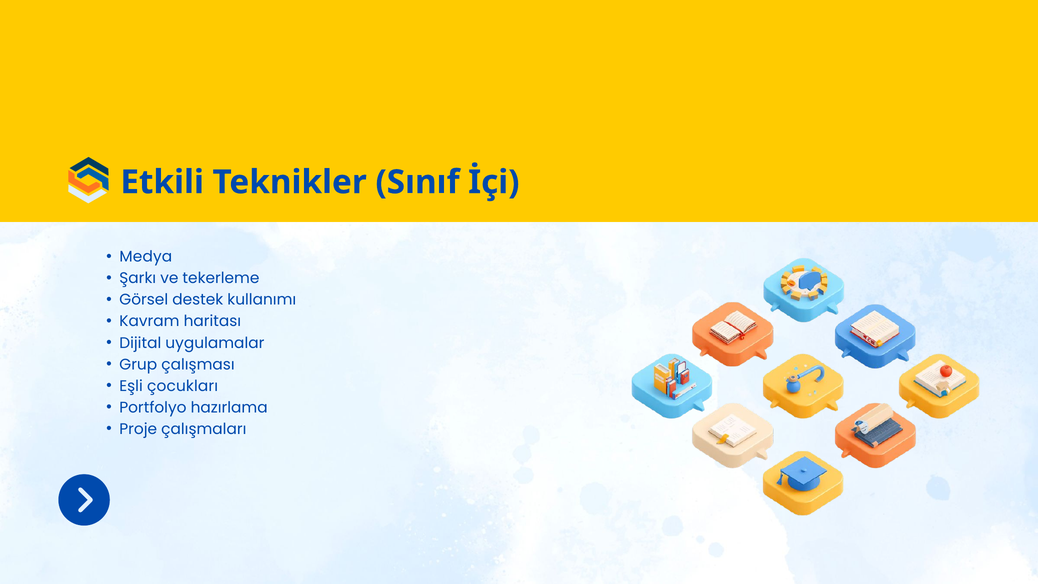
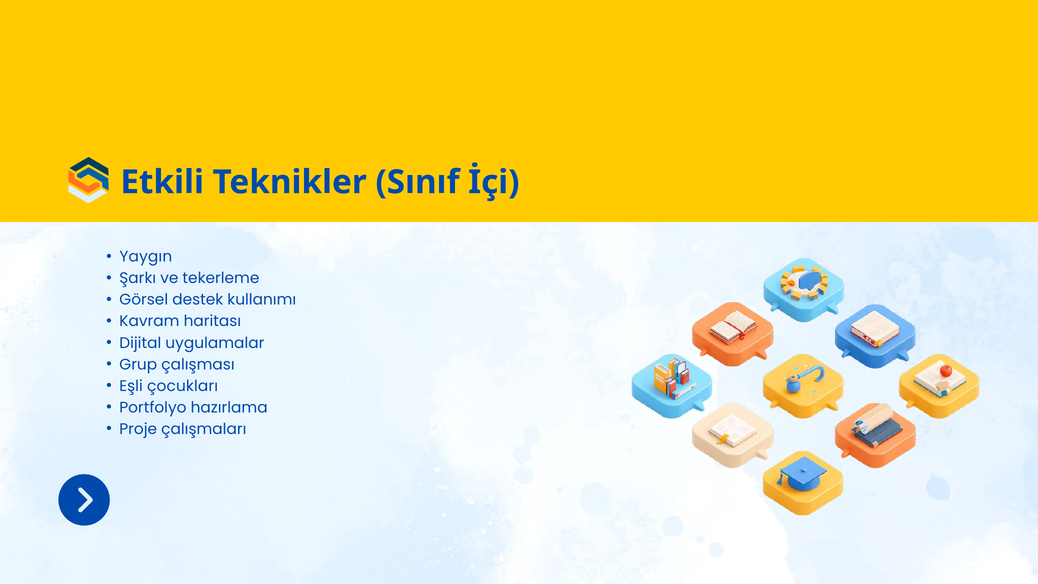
Medya: Medya -> Yaygın (146, 257)
